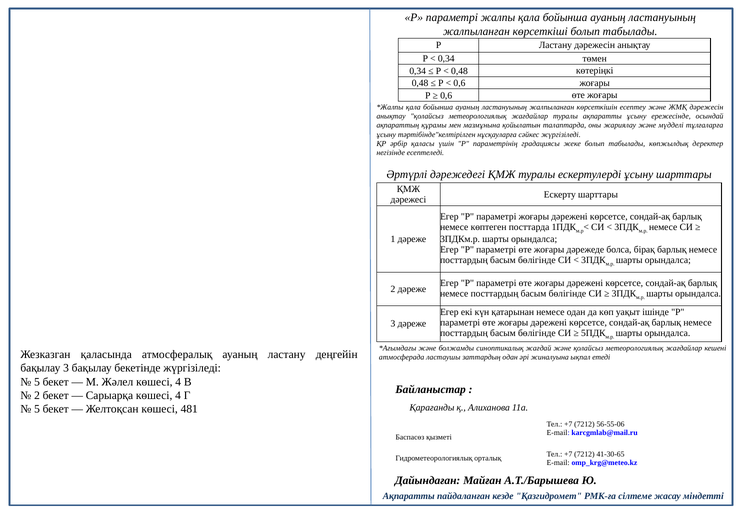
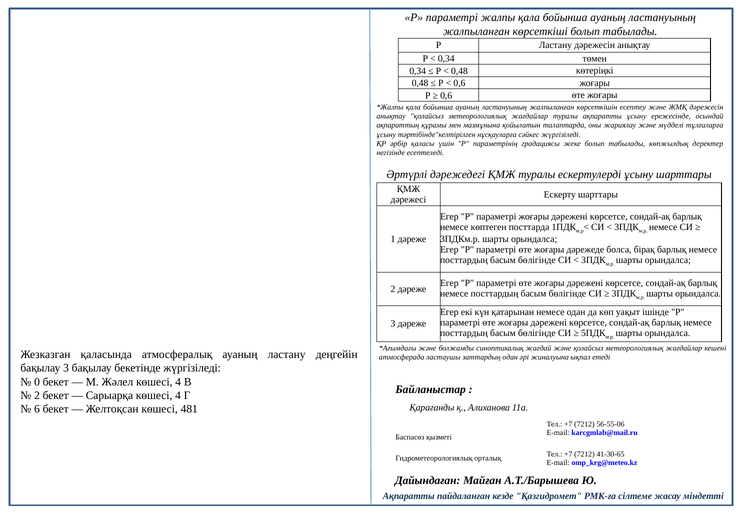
5: 5 -> 0 (37, 382)
5: 5 -> 6 (37, 409)
